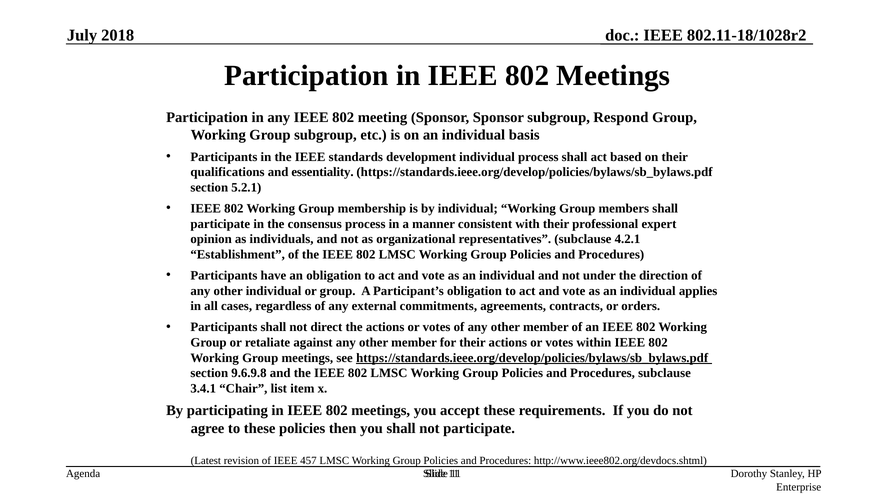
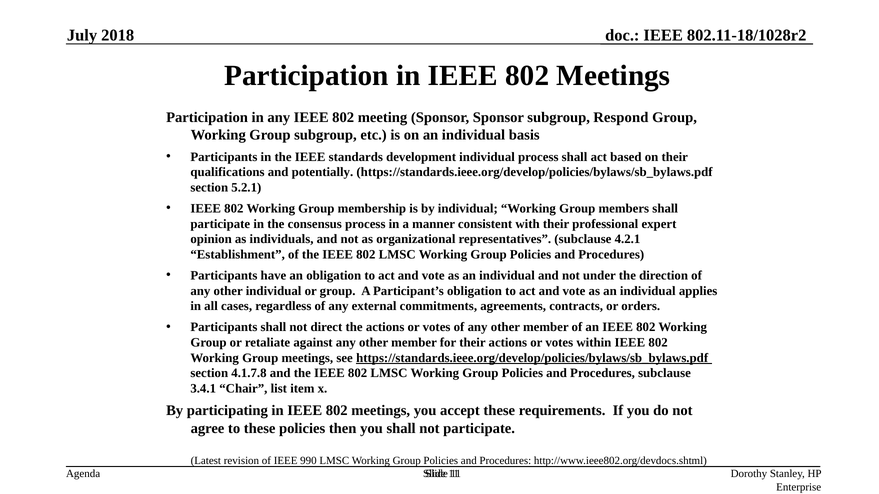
essentiality: essentiality -> potentially (322, 172)
9.6.9.8: 9.6.9.8 -> 4.1.7.8 (249, 374)
457: 457 -> 990 (308, 461)
